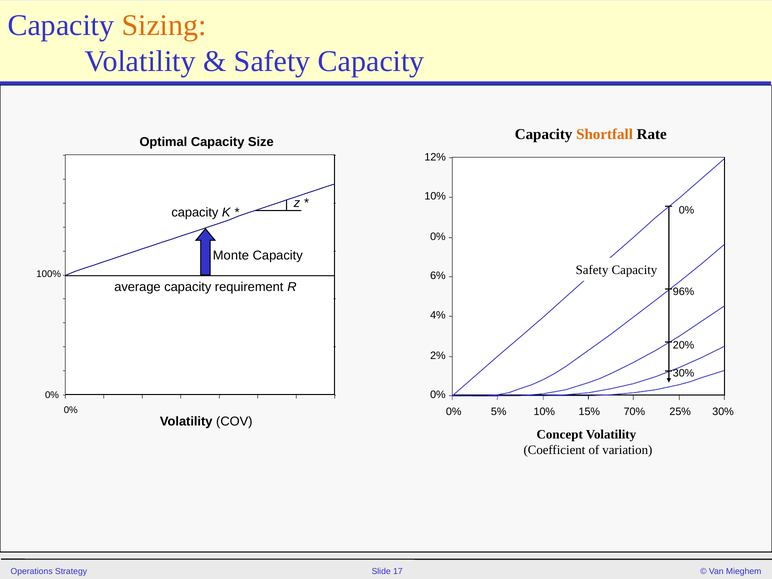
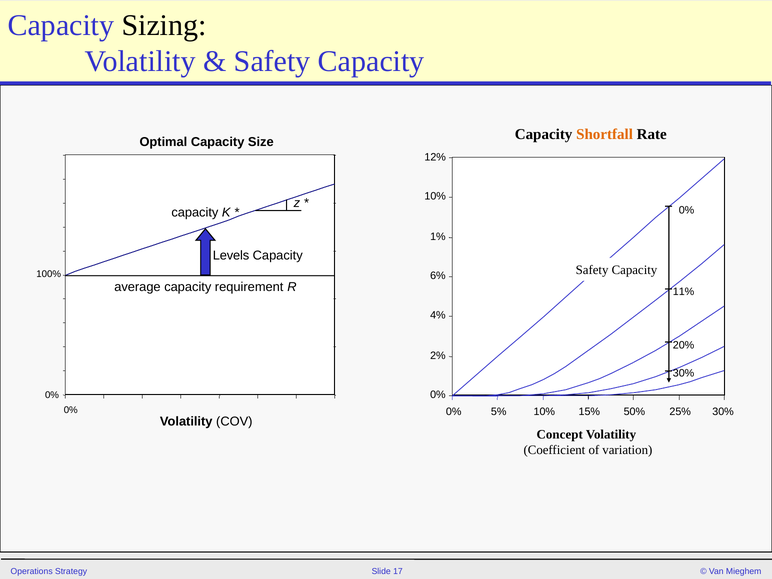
Sizing colour: orange -> black (164, 25)
0%: 0% -> 1% (438, 237)
Monte: Monte -> Levels (231, 255)
96%: 96% -> 11% (684, 292)
70%: 70% -> 50% (634, 412)
